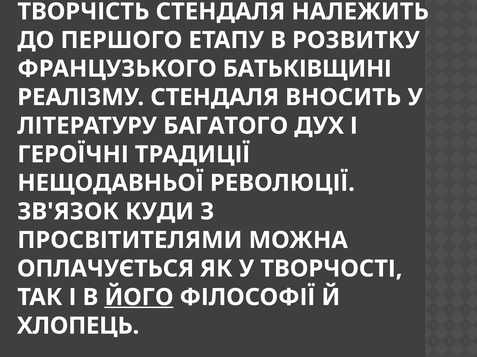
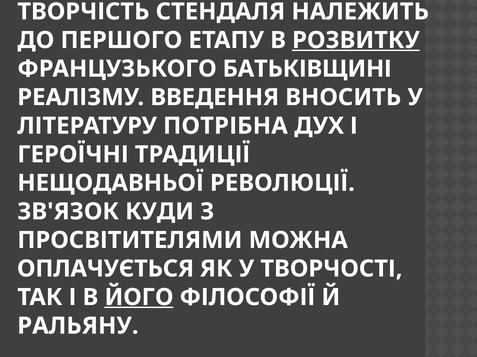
РОЗВИТКУ underline: none -> present (356, 40)
РЕАЛІЗМУ СТЕНДАЛЯ: СТЕНДАЛЯ -> ВВЕДЕННЯ (215, 98)
БАГАТОГО: БАГАТОГО -> ПОТРІБНА (225, 126)
ХЛОПЕЦЬ: ХЛОПЕЦЬ -> РАЛЬЯНУ (78, 326)
